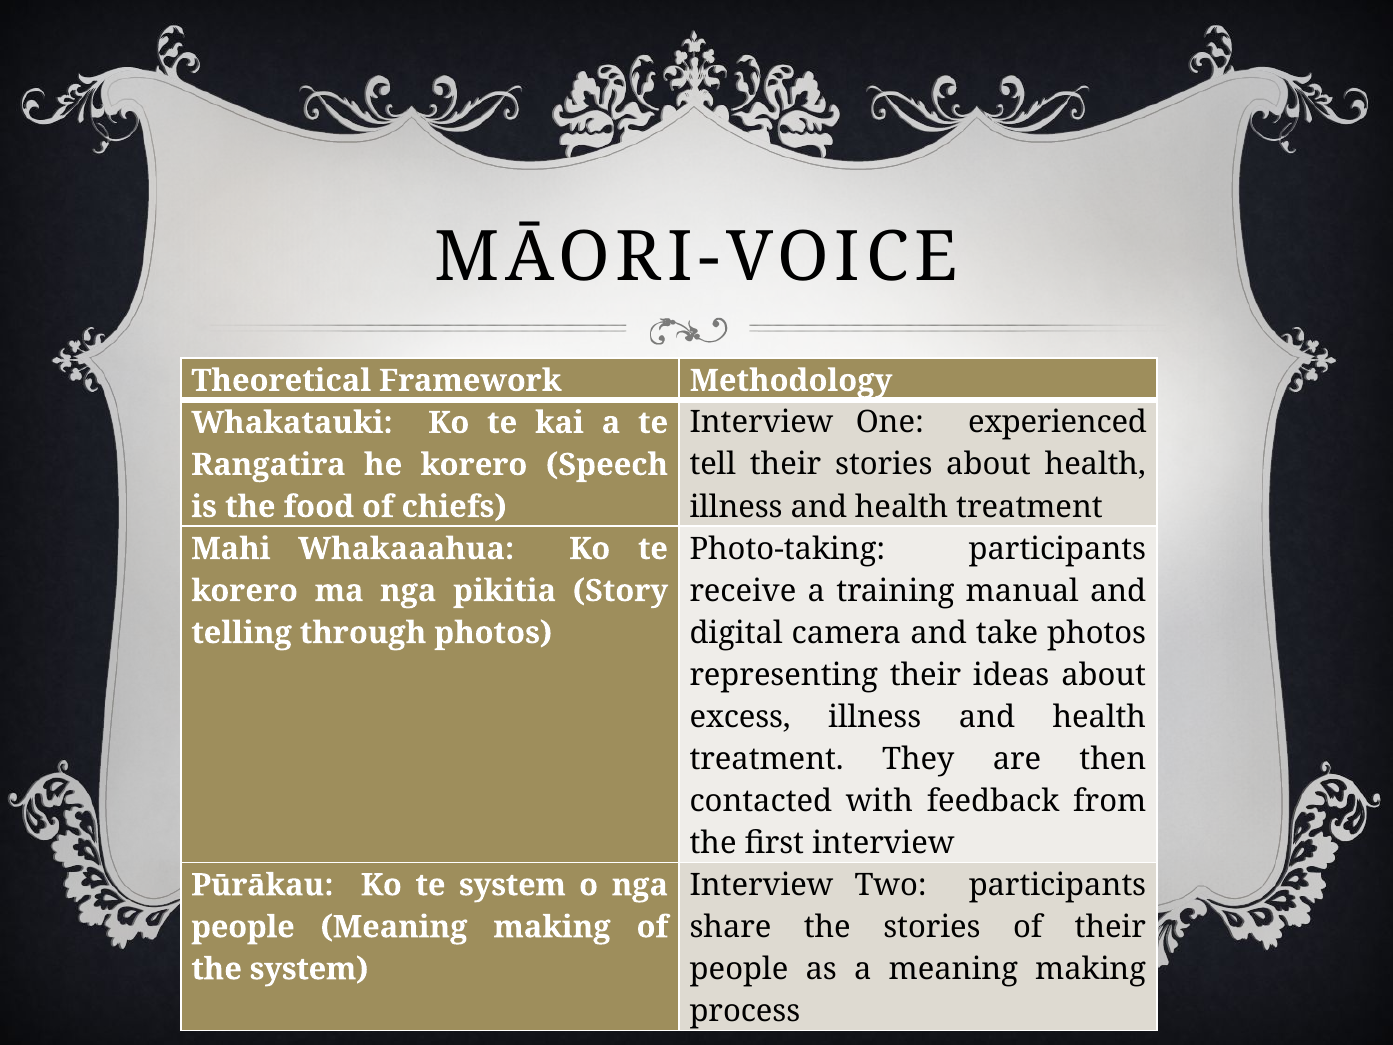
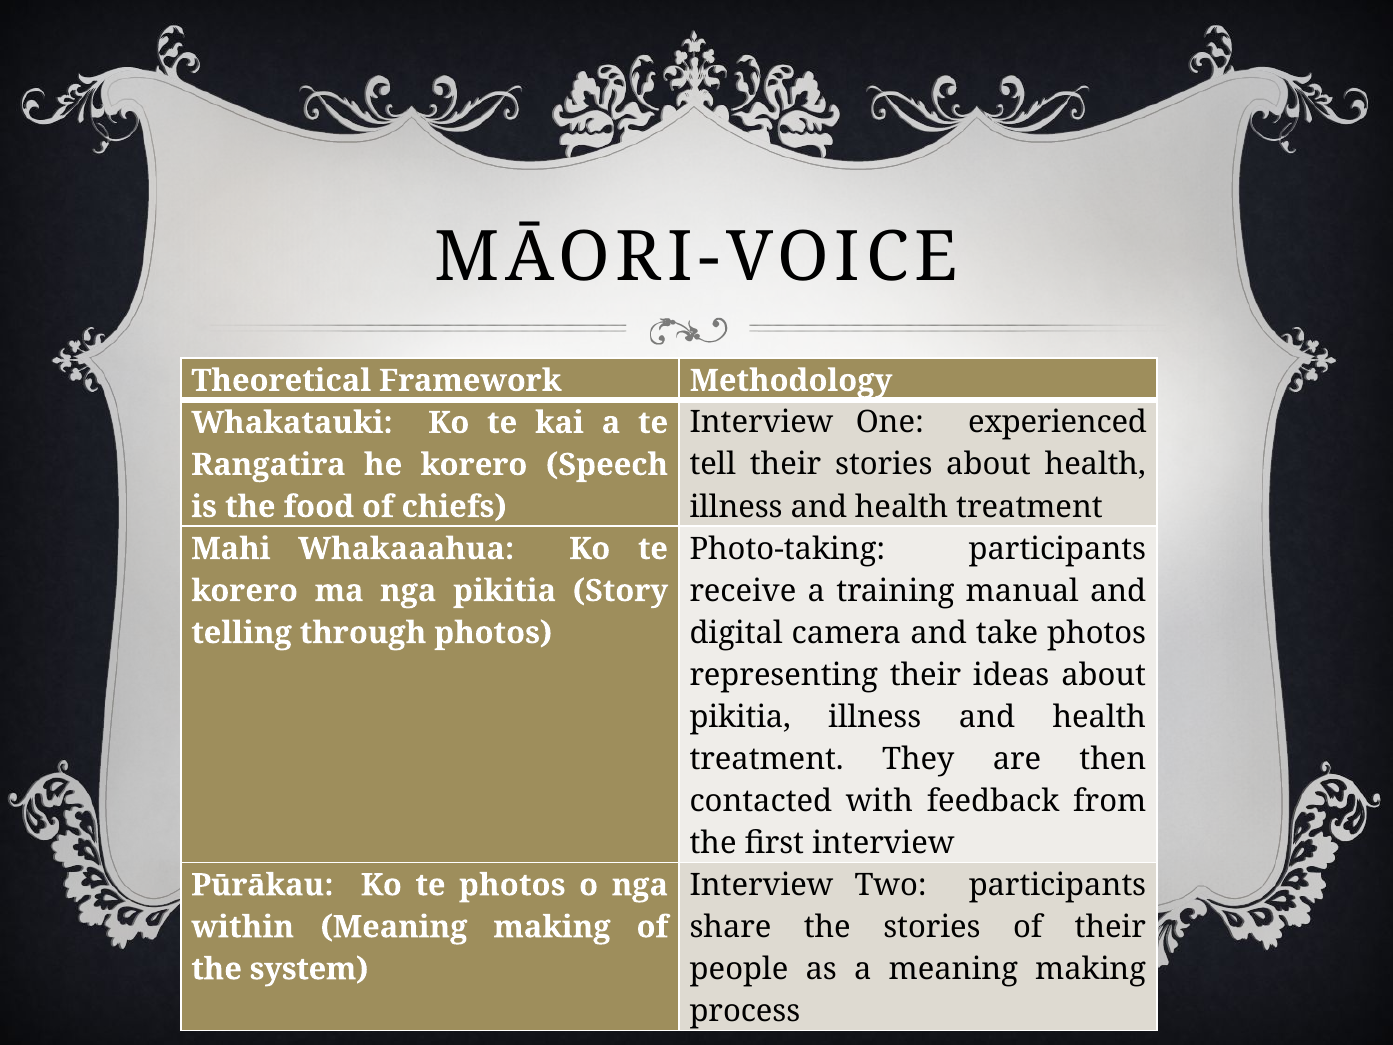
excess: excess -> pikitia (740, 717)
te system: system -> photos (512, 885)
people: people -> within (243, 927)
